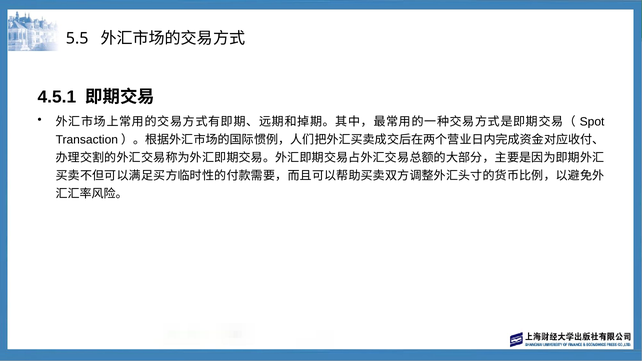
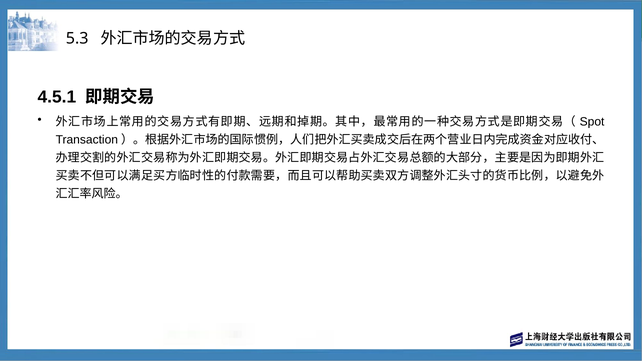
5.5: 5.5 -> 5.3 (77, 38)
